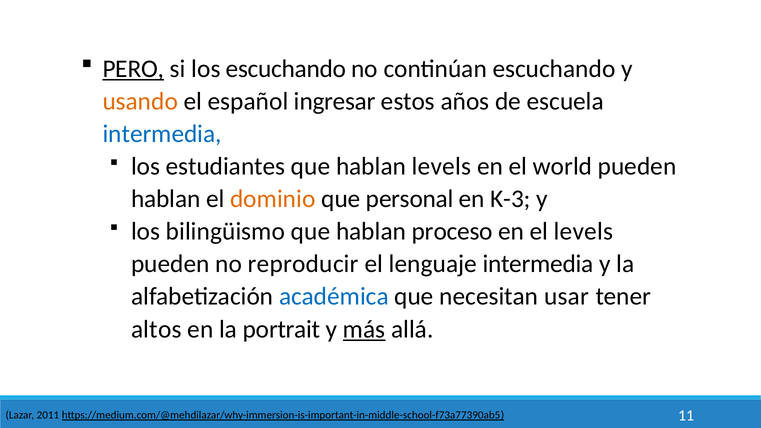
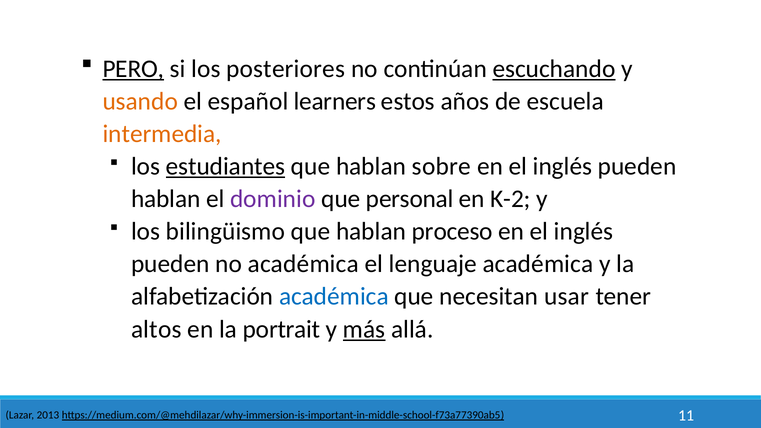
los escuchando: escuchando -> posteriores (286, 69)
escuchando underline: none -> present (554, 69)
ingresar: ingresar -> learners (335, 101)
intermedia colour: blue -> orange (162, 134)
estudiantes underline: none -> present (226, 166)
hablan levels: levels -> sobre (441, 166)
world: world -> inglés (562, 166)
dominio colour: orange -> purple (273, 199)
K-3: K-3 -> K-2 (511, 199)
levels: levels -> inglés (584, 232)
no reproducir: reproducir -> académica (303, 264)
lenguaje intermedia: intermedia -> académica (538, 264)
2011: 2011 -> 2013 (48, 415)
